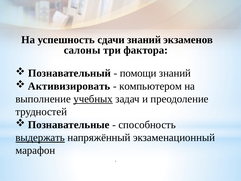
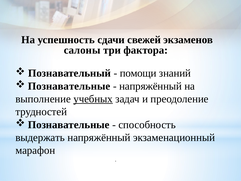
сдачи знаний: знаний -> свежей (144, 40)
Активизировать: Активизировать -> Познавательные (69, 86)
компьютером: компьютером -> напряжённый (151, 86)
выдержать underline: present -> none (40, 137)
